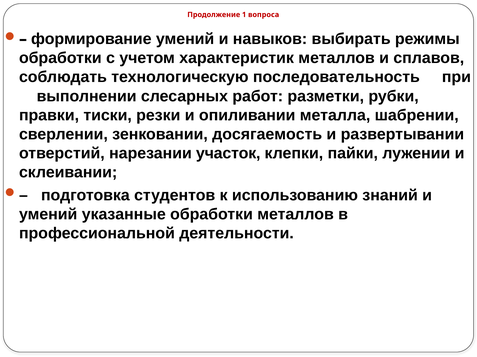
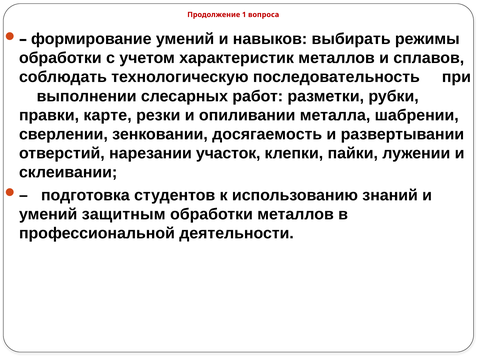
тиски: тиски -> карте (108, 115)
указанные: указанные -> защитным (124, 215)
